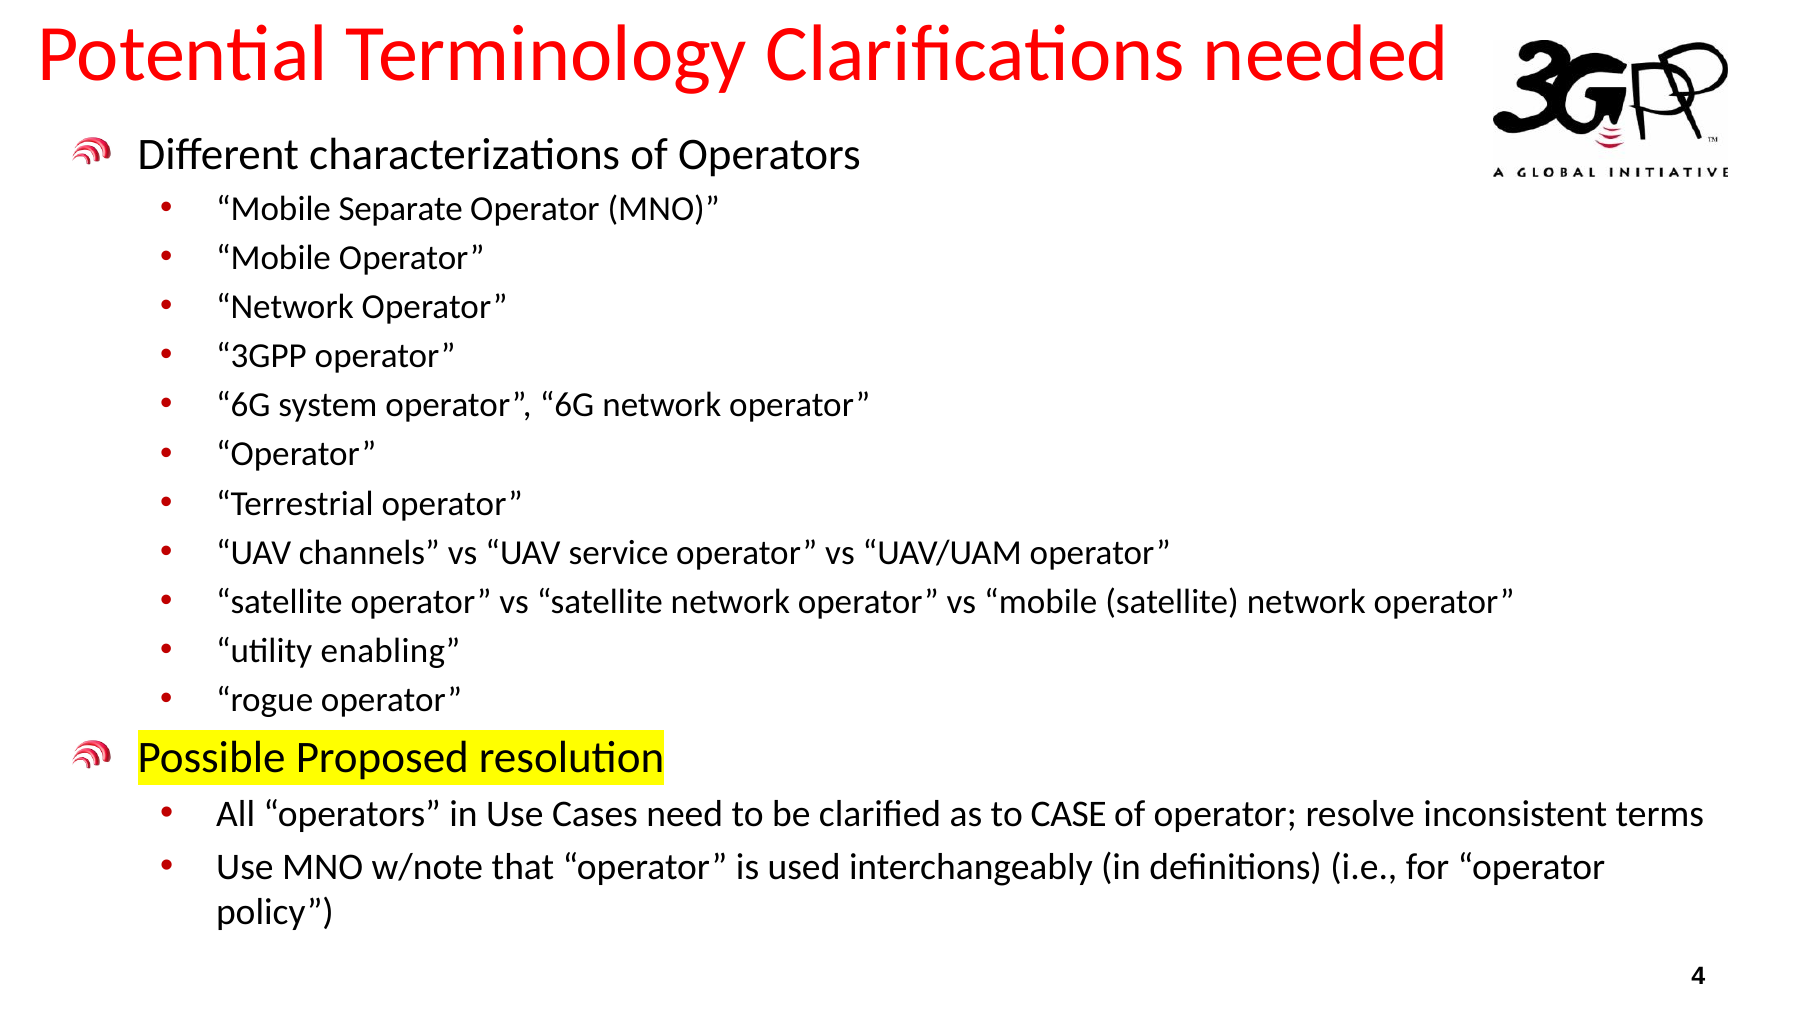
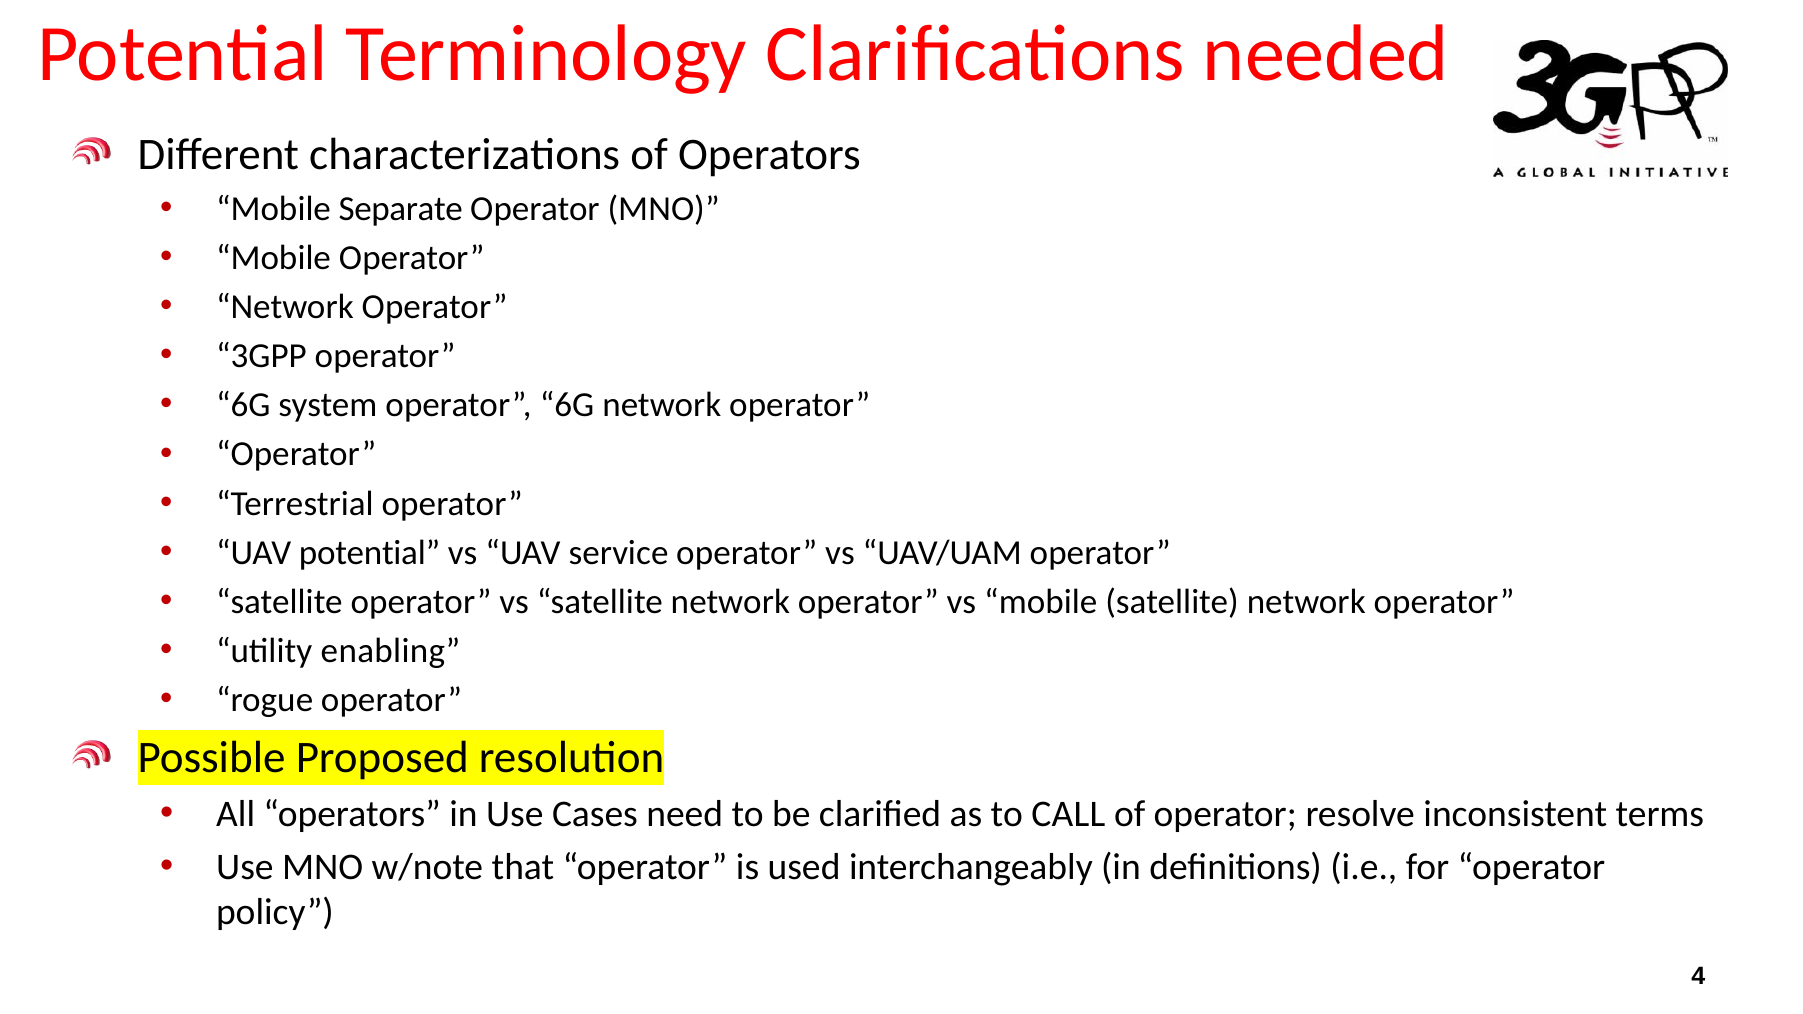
UAV channels: channels -> potential (370, 553)
CASE: CASE -> CALL (1068, 814)
